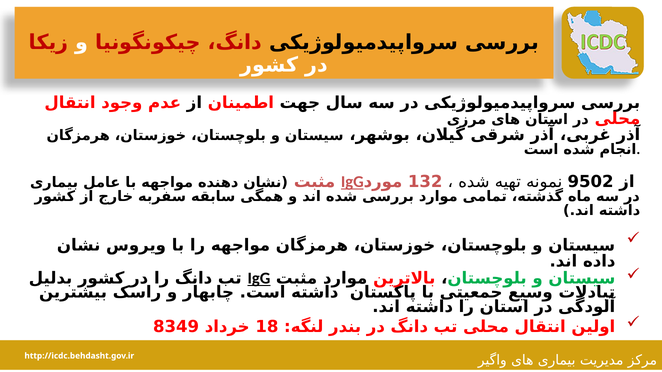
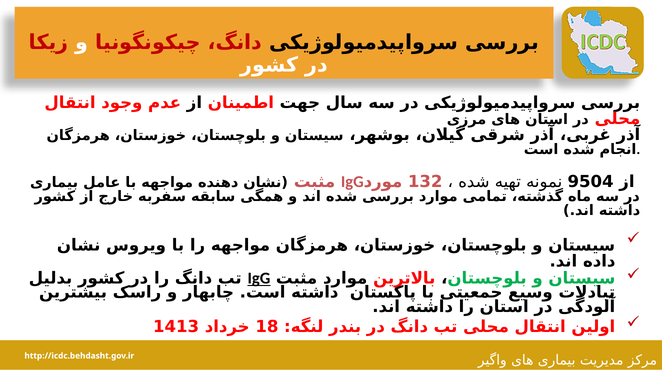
9502: 9502 -> 9504 (591, 182)
IgG underline: present -> none (352, 182)
8349: 8349 -> 1413 (176, 327)
